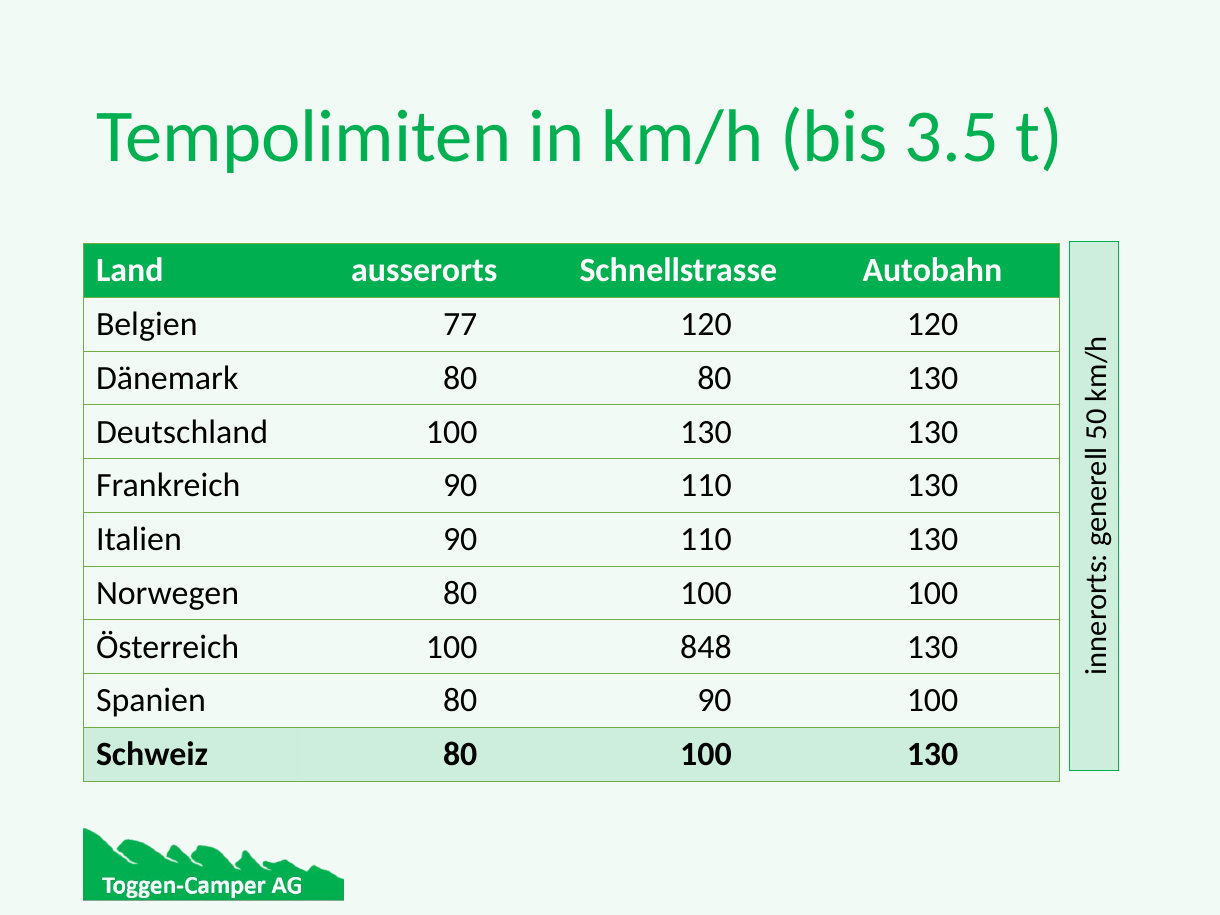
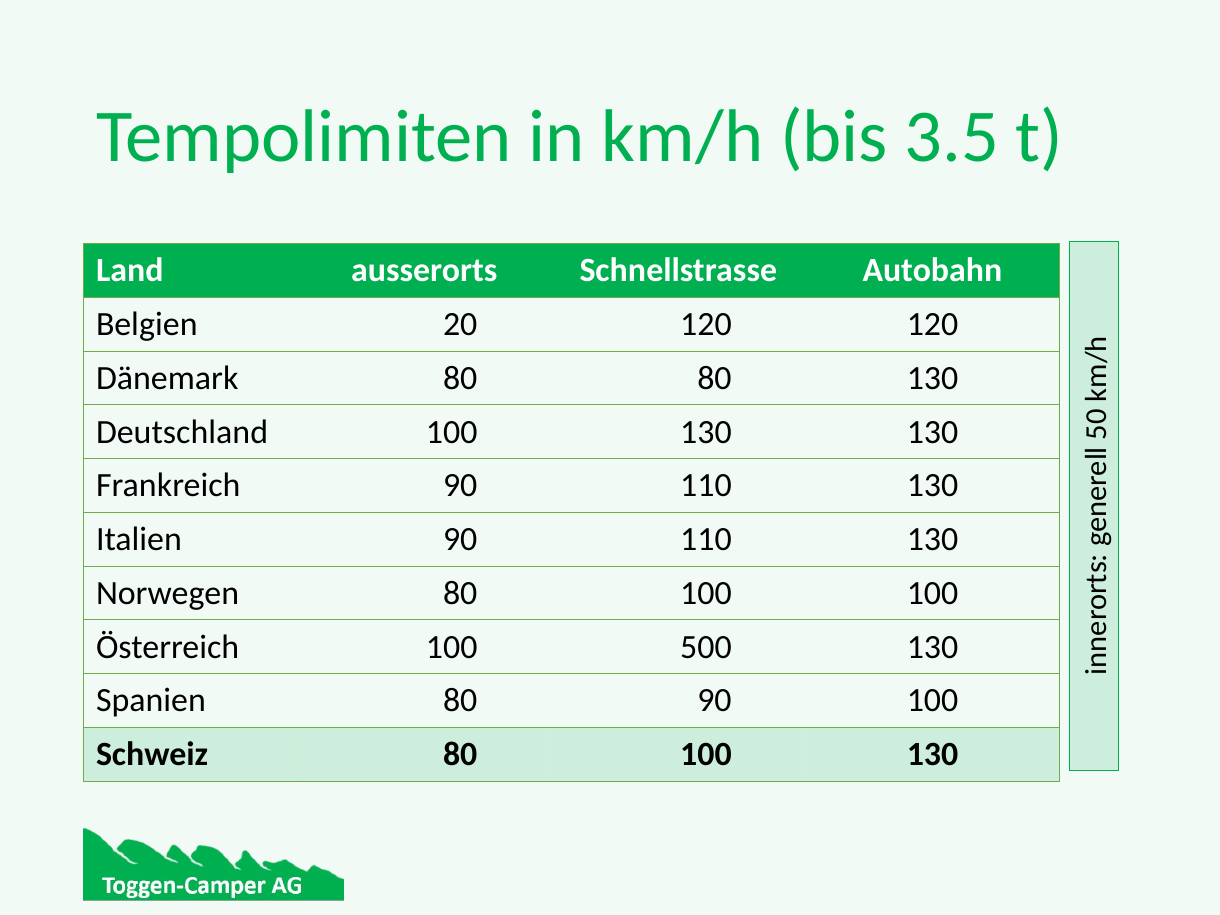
77: 77 -> 20 (460, 325)
848: 848 -> 500 (706, 647)
